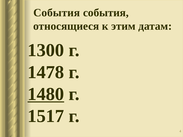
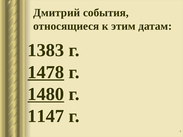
События: События -> Дмитрий (57, 13)
1300: 1300 -> 1383 (46, 50)
1478 underline: none -> present (46, 72)
1517: 1517 -> 1147 (46, 116)
